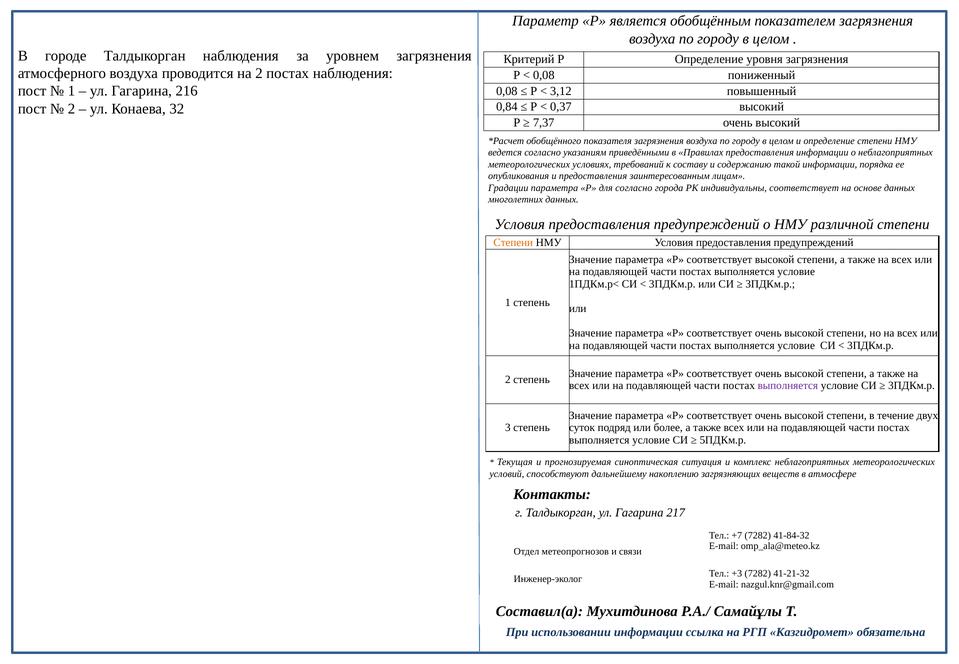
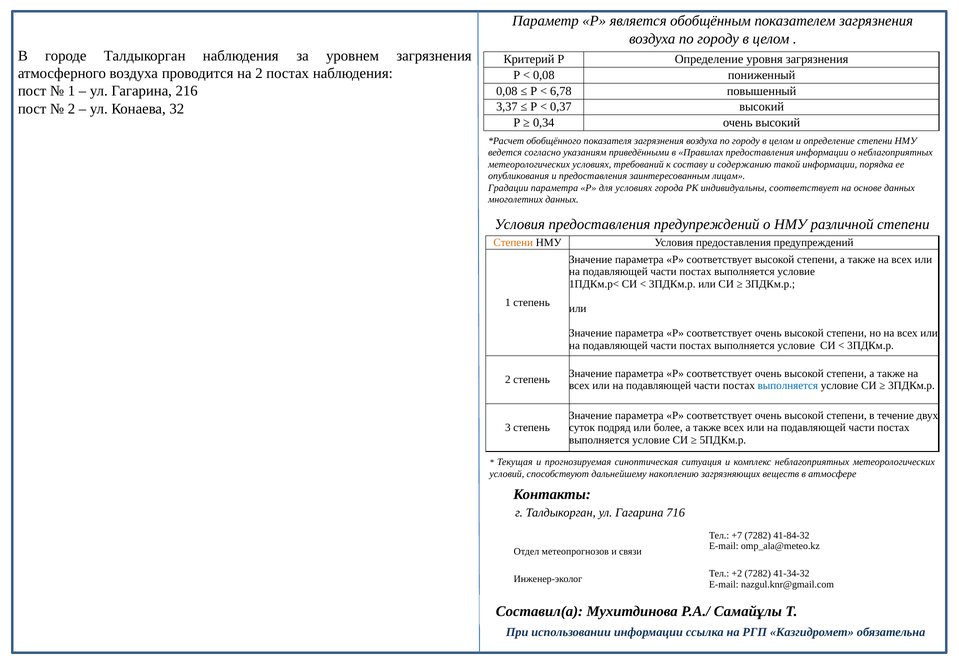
3,12: 3,12 -> 6,78 (561, 91)
0,84: 0,84 -> 3,37 (507, 107)
7,37: 7,37 -> 0,34 (544, 123)
для согласно: согласно -> условиях (634, 188)
выполняется colour: purple -> blue (788, 386)
217: 217 -> 716 (676, 513)
+3: +3 -> +2 (737, 574)
41-21-32: 41-21-32 -> 41-34-32 (791, 574)
